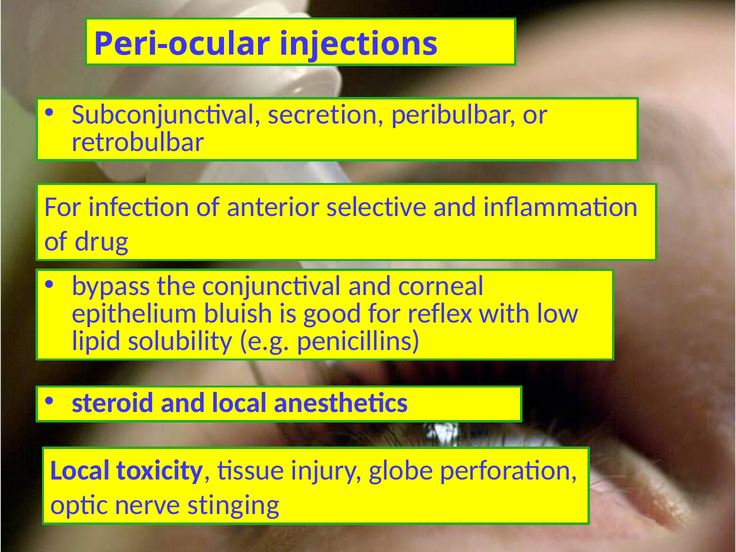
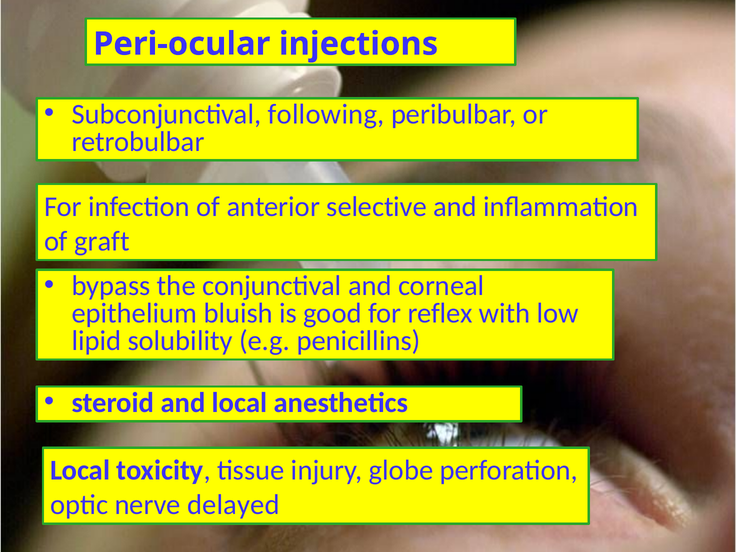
secretion: secretion -> following (326, 114)
drug: drug -> graft (102, 241)
stinging: stinging -> delayed (233, 505)
